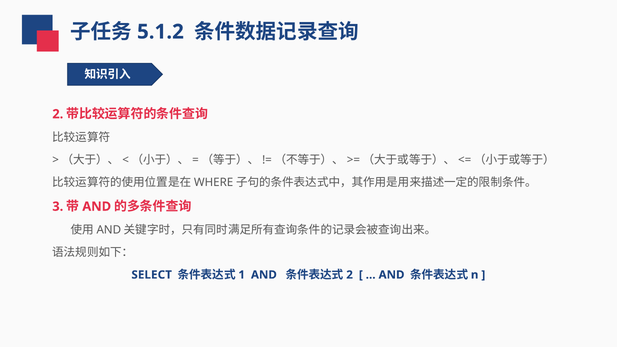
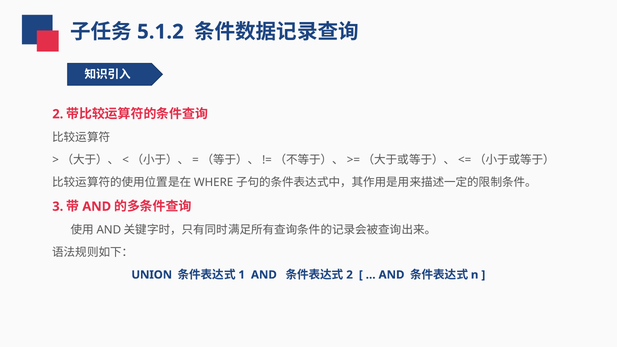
SELECT: SELECT -> UNION (152, 275)
